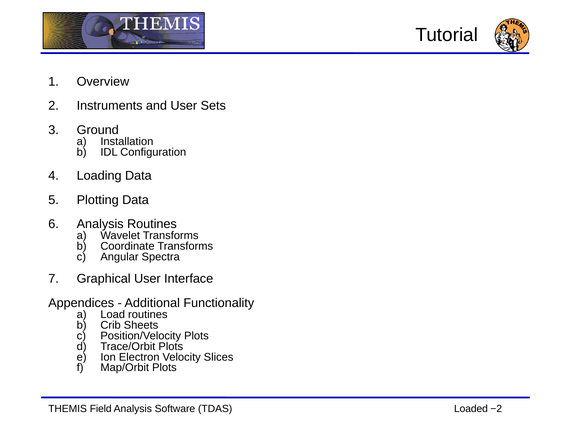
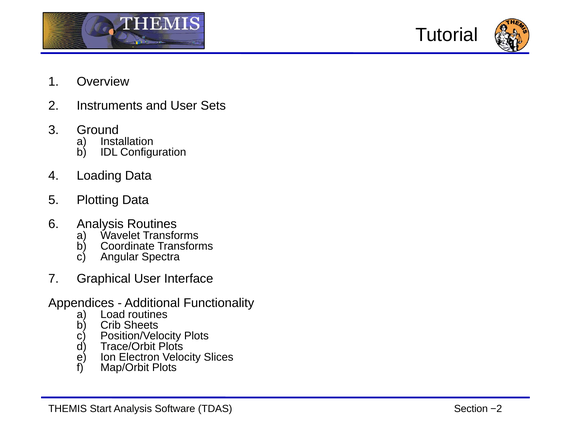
Field: Field -> Start (101, 408)
Loaded: Loaded -> Section (471, 408)
